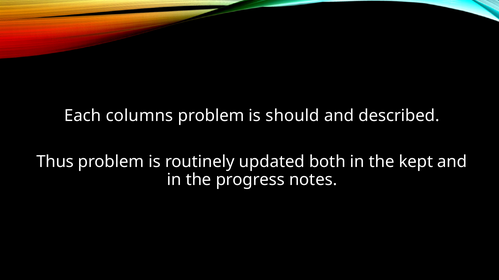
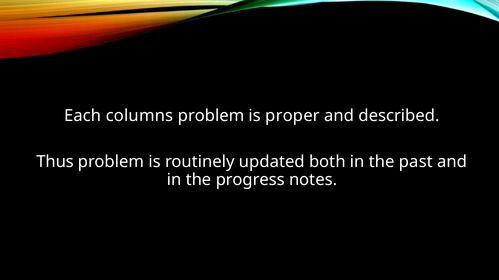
should: should -> proper (293, 116)
kept: kept -> past (416, 162)
